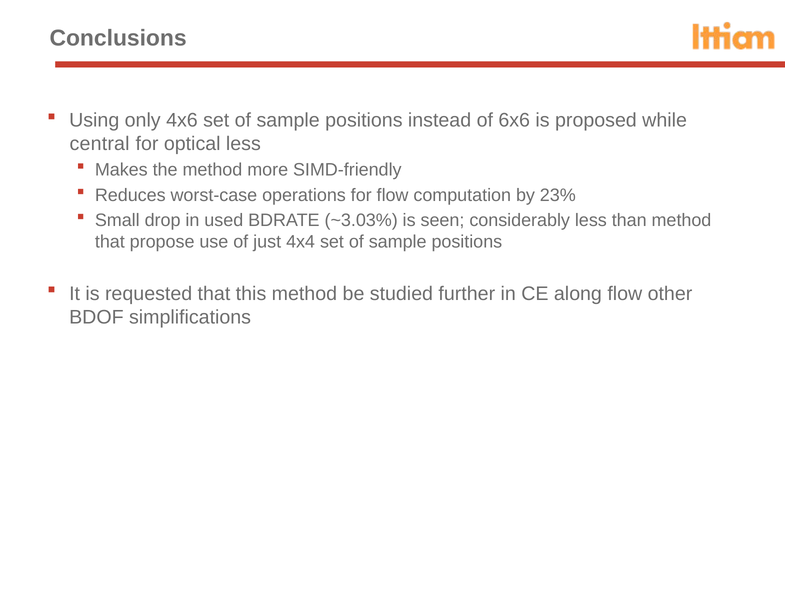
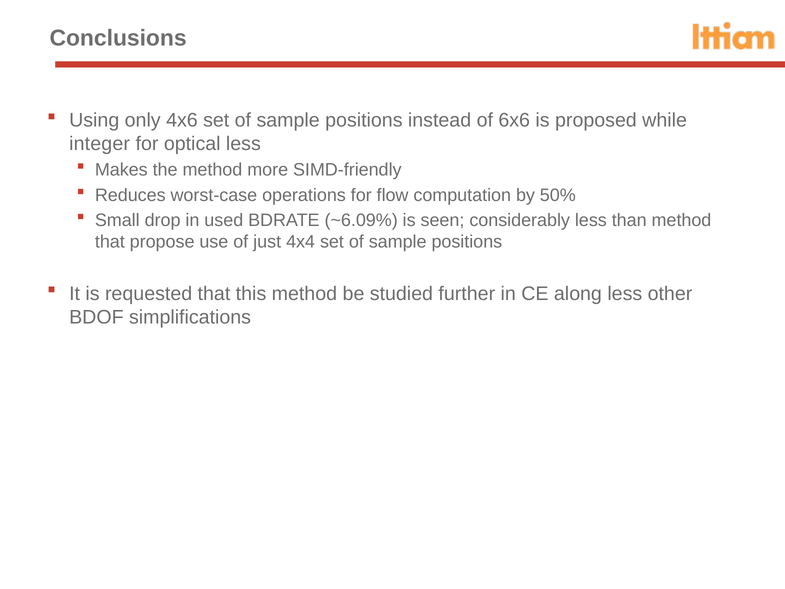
central: central -> integer (100, 144)
23%: 23% -> 50% (558, 195)
~3.03%: ~3.03% -> ~6.09% (361, 220)
along flow: flow -> less (625, 294)
